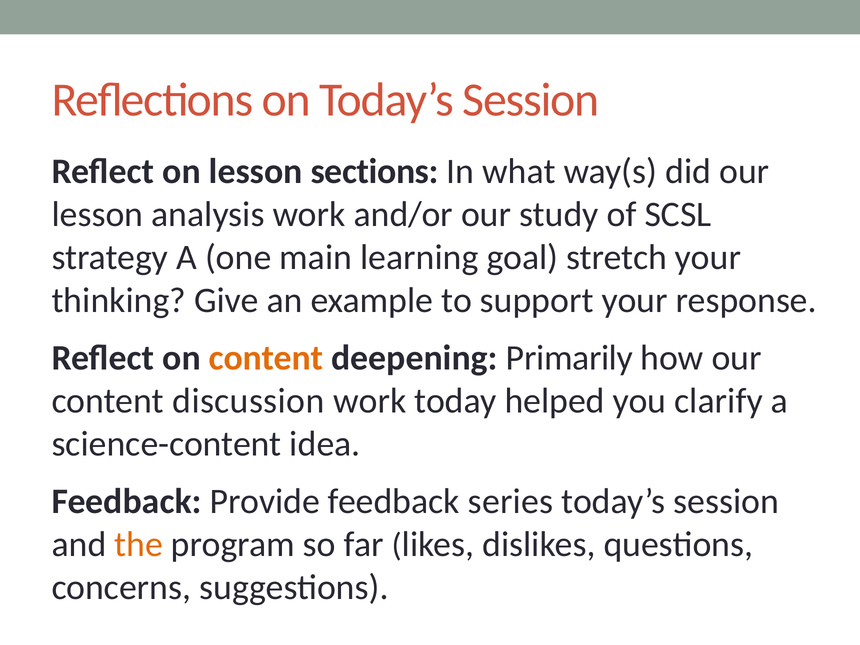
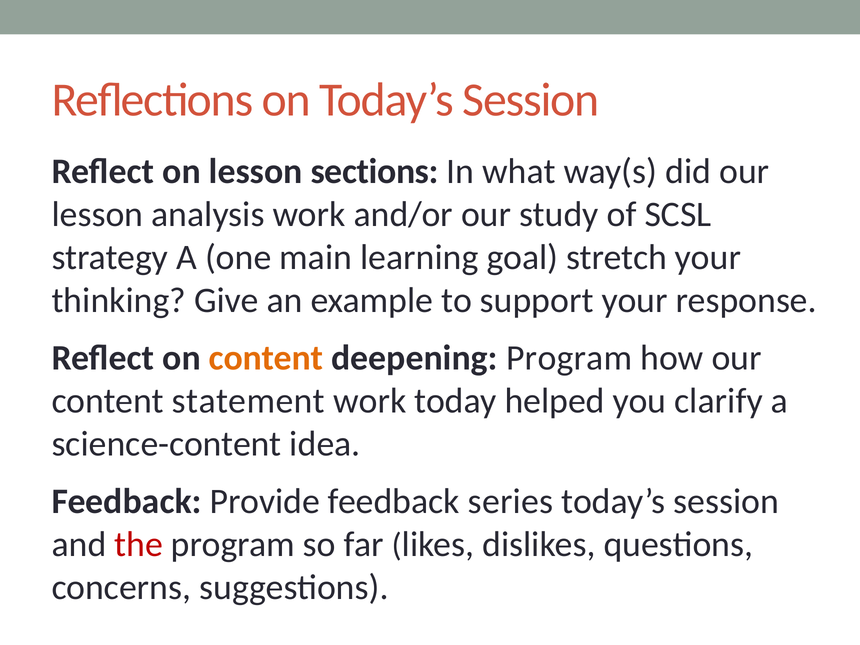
deepening Primarily: Primarily -> Program (569, 358)
discussion: discussion -> statement (248, 401)
the colour: orange -> red (139, 544)
